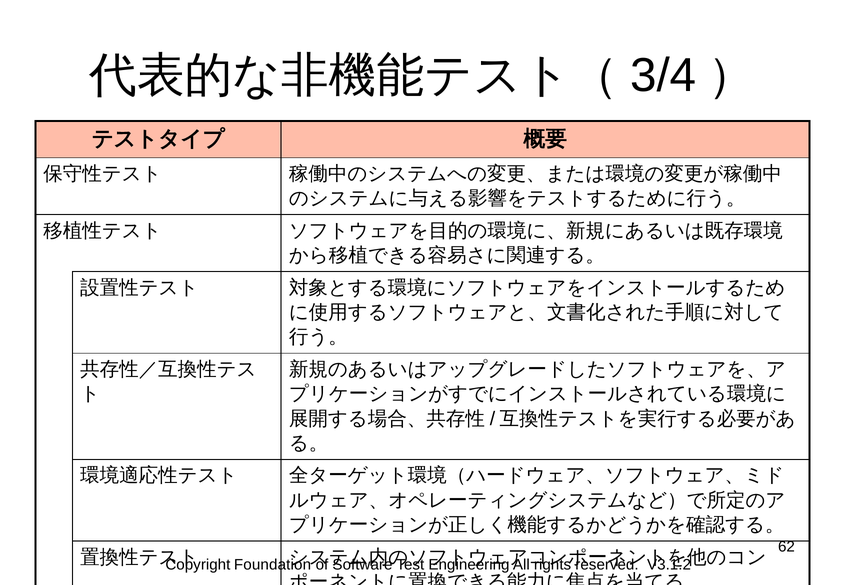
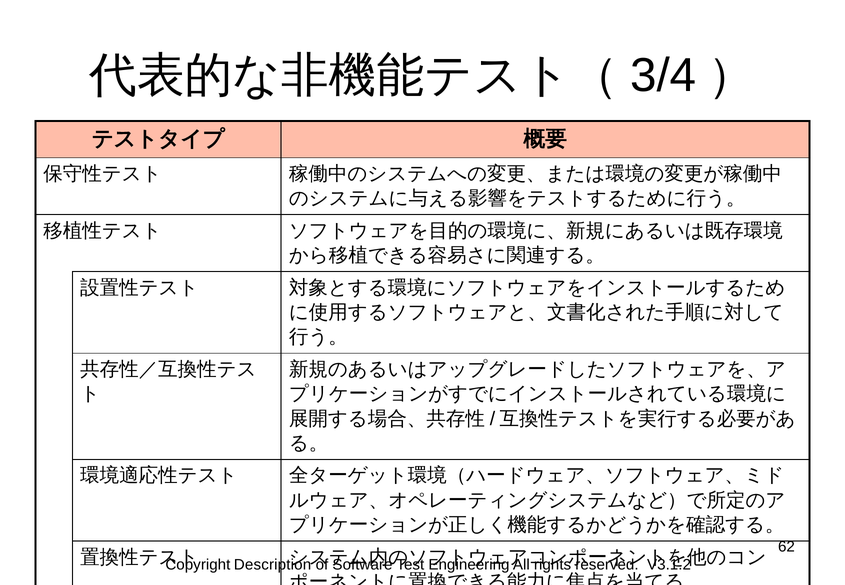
Foundation: Foundation -> Description (273, 565)
